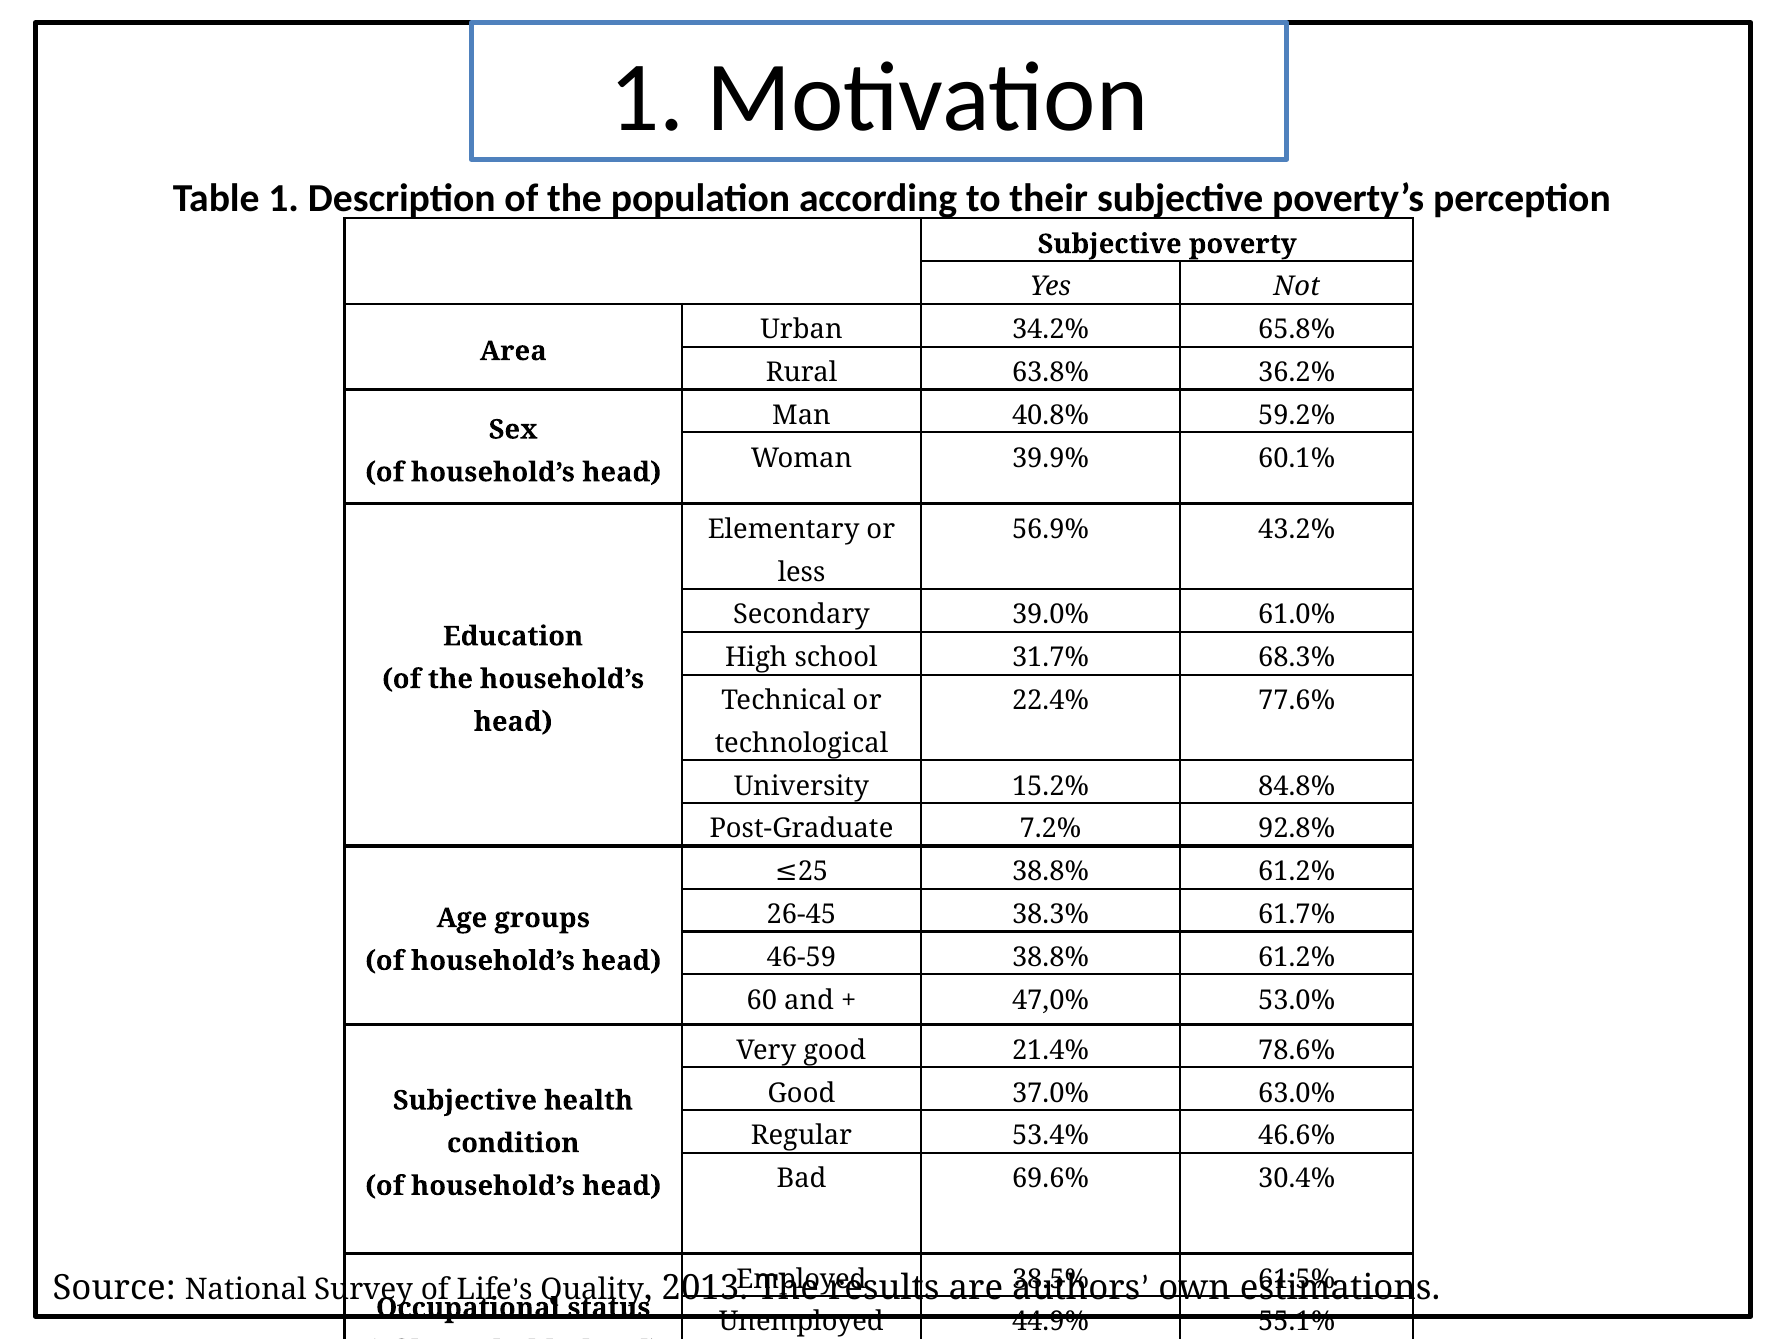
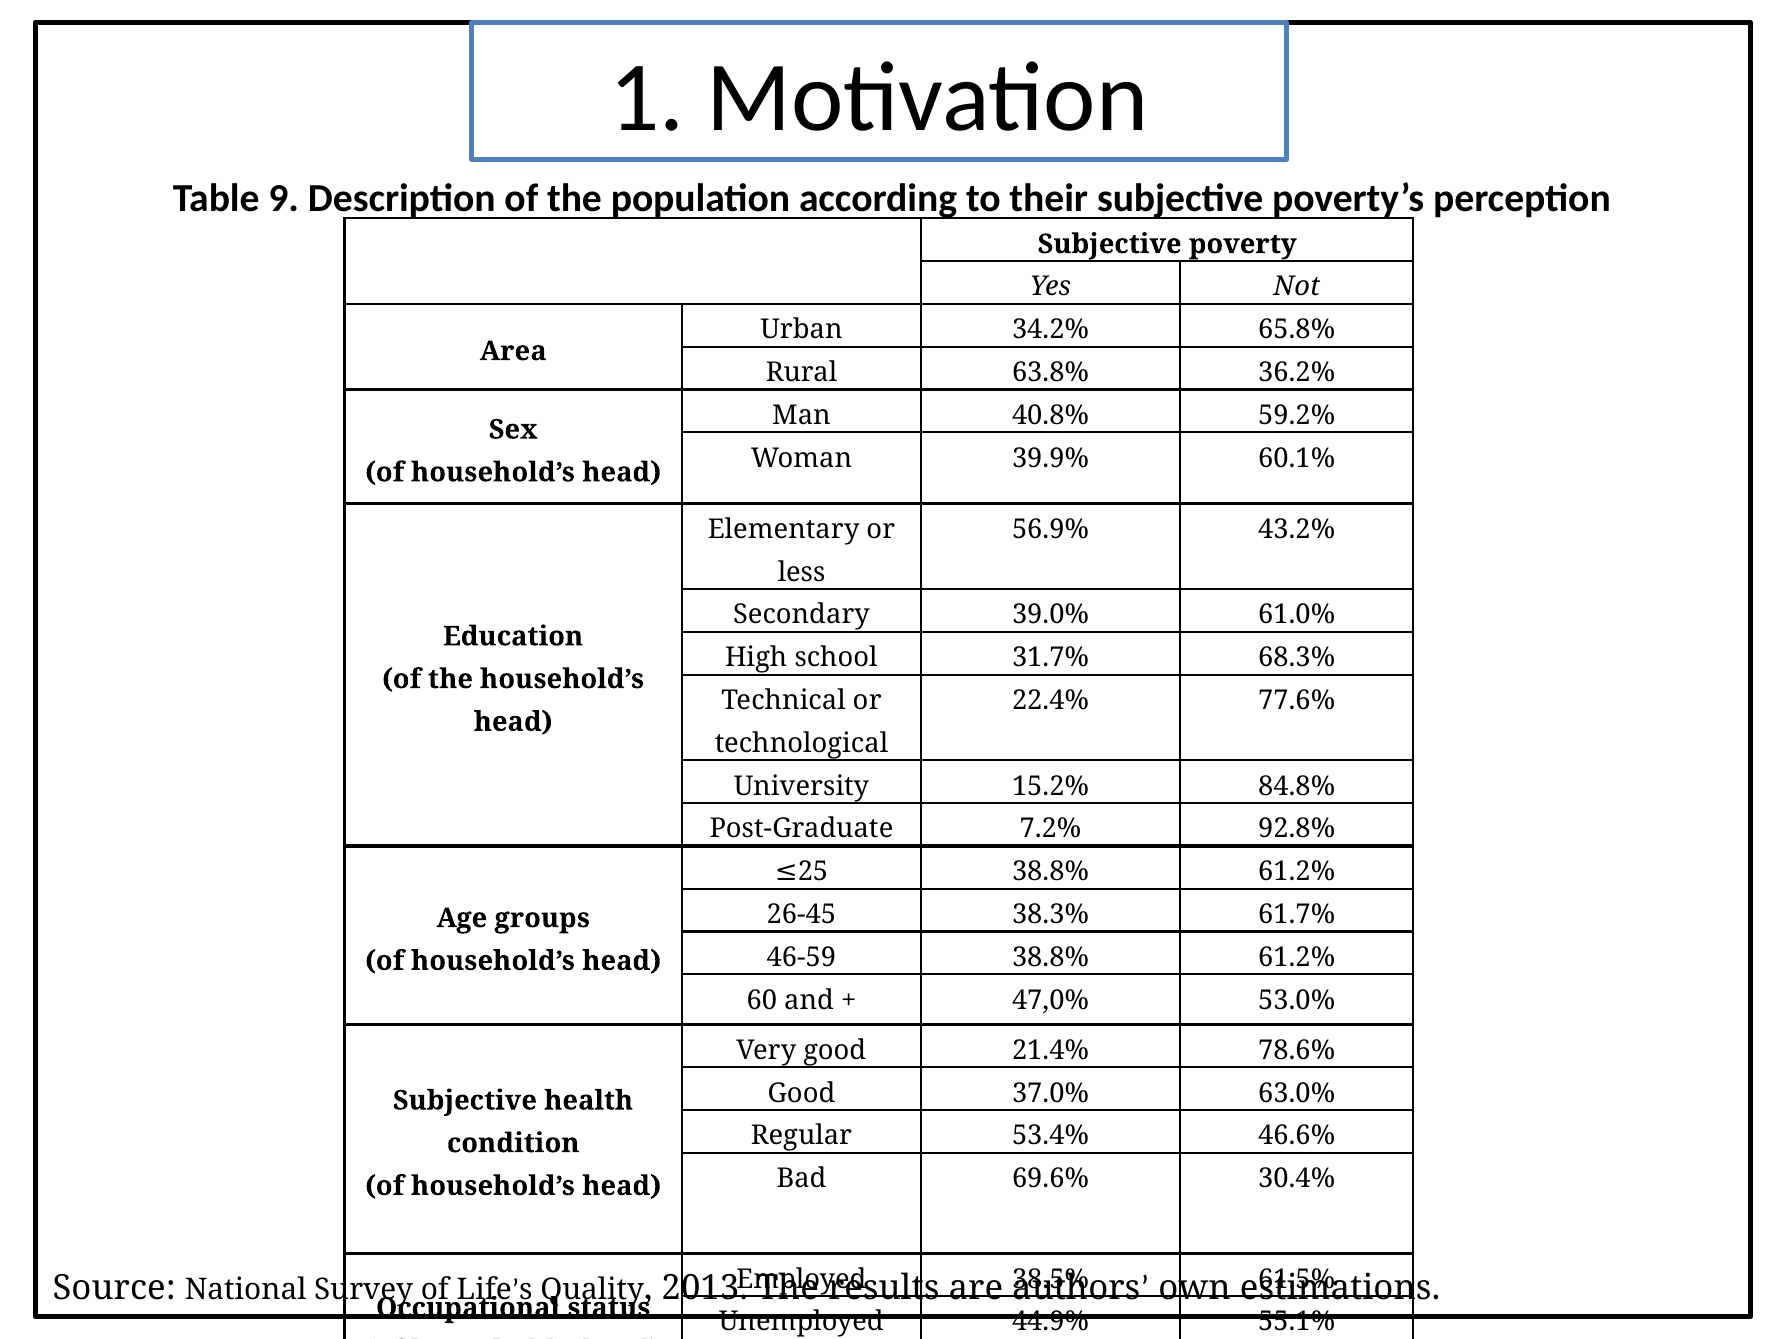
Table 1: 1 -> 9 (284, 199)
